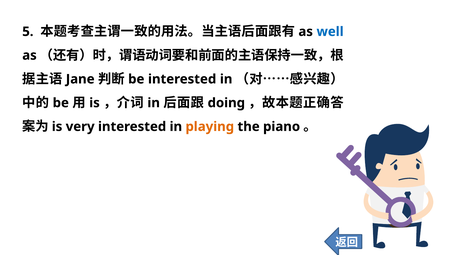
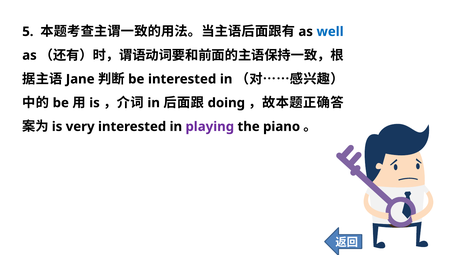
playing colour: orange -> purple (210, 127)
